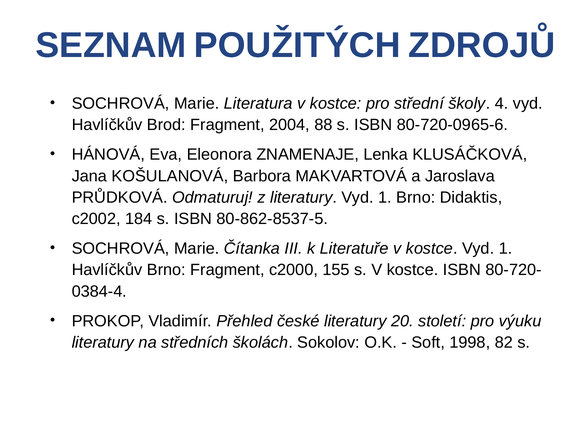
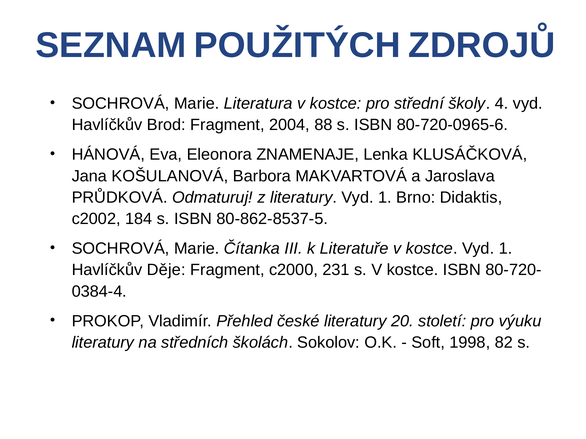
Havlíčkův Brno: Brno -> Děje (166, 270)
155: 155 -> 231 (336, 270)
